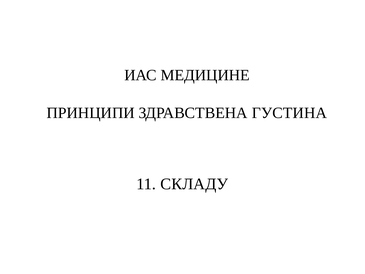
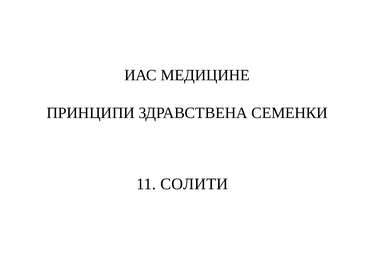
ГУСТИНА: ГУСТИНА -> СЕМЕНКИ (290, 113)
СКЛАДУ: СКЛАДУ -> СОЛИТИ (194, 184)
